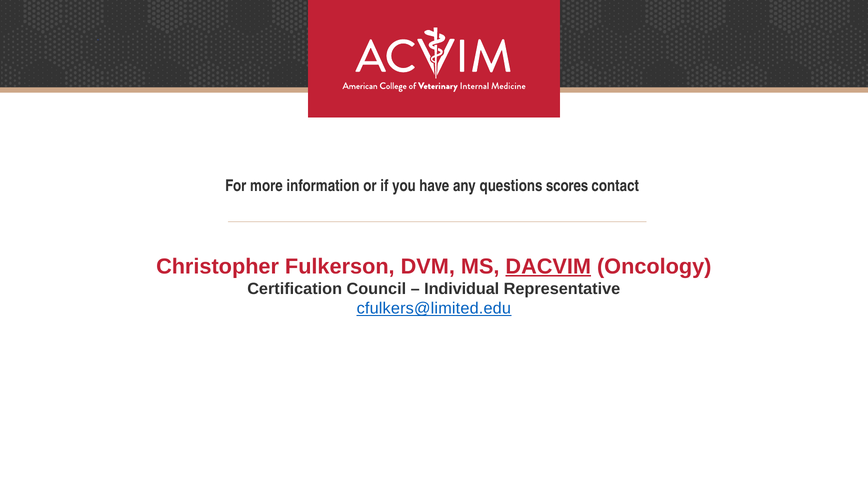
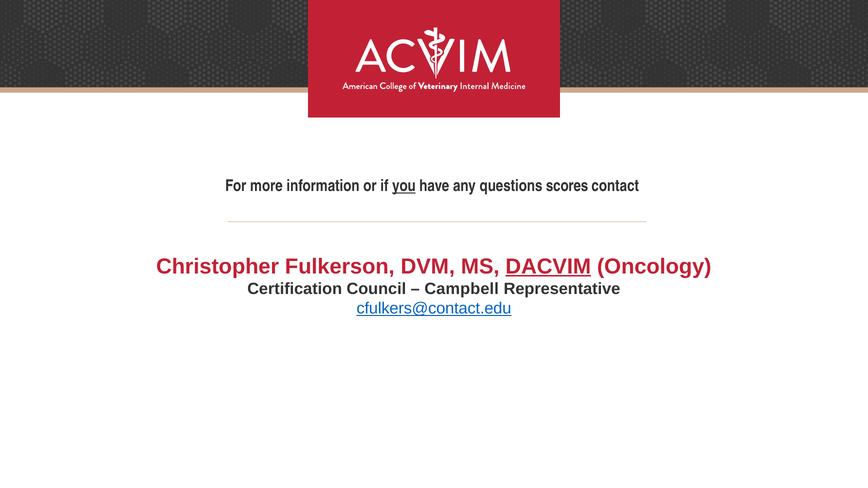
you underline: none -> present (404, 186)
Individual: Individual -> Campbell (462, 289)
cfulkers@limited.edu: cfulkers@limited.edu -> cfulkers@contact.edu (434, 308)
